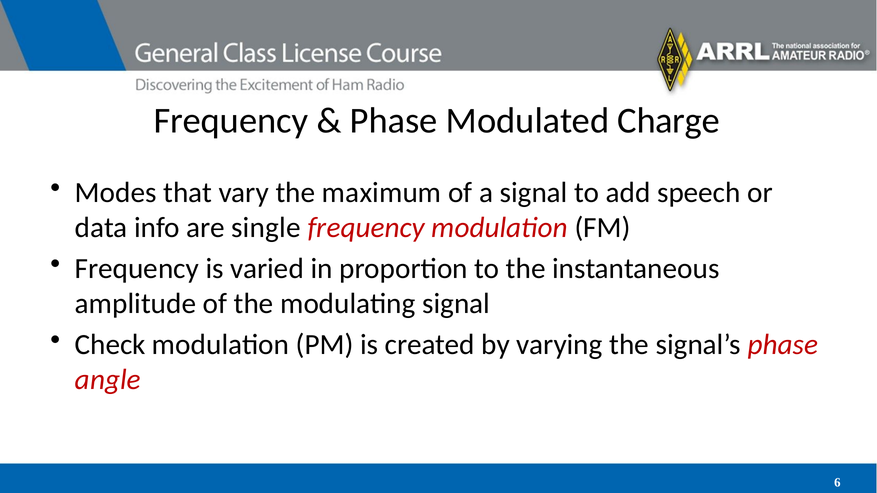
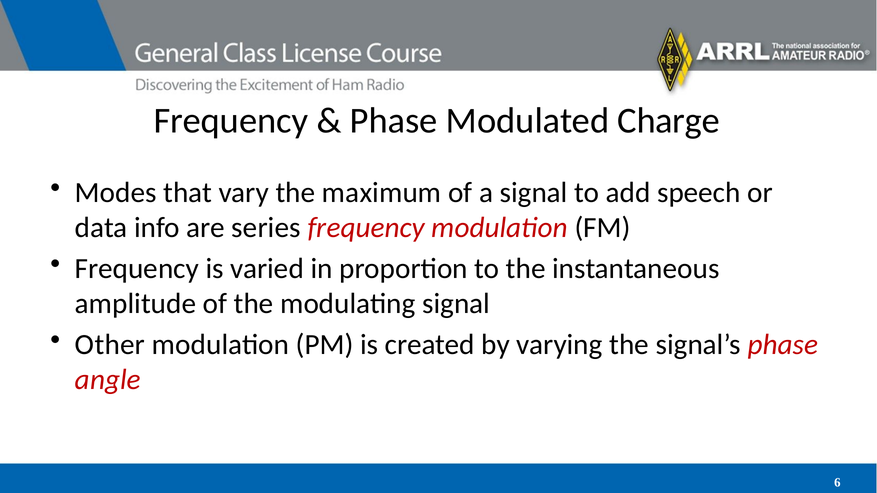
single: single -> series (266, 228)
Check: Check -> Other (110, 345)
